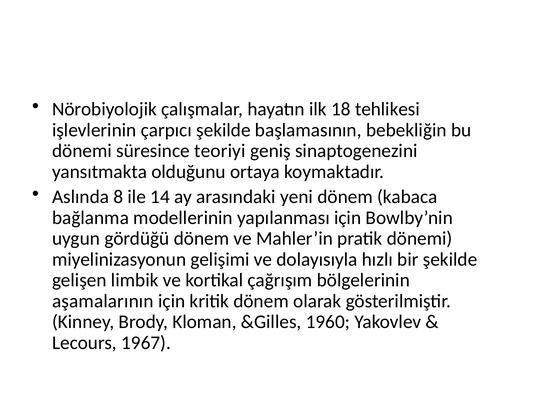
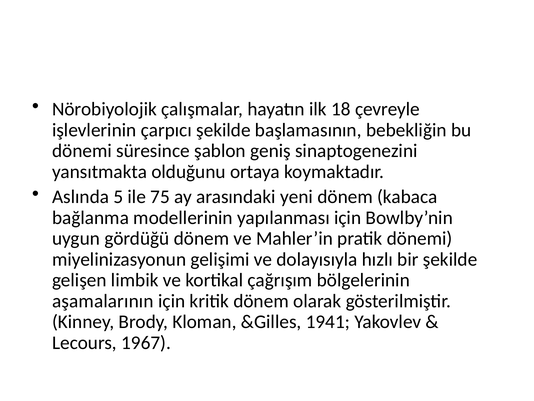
tehlikesi: tehlikesi -> çevreyle (387, 109)
teoriyi: teoriyi -> şablon (220, 151)
8: 8 -> 5 (118, 197)
14: 14 -> 75 (160, 197)
1960: 1960 -> 1941 (328, 321)
